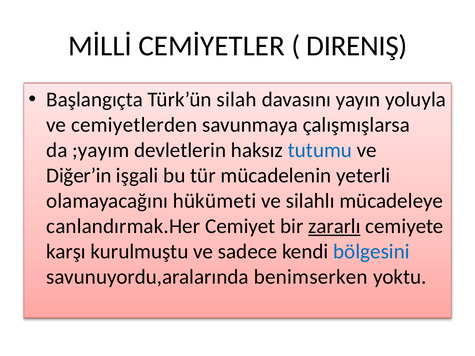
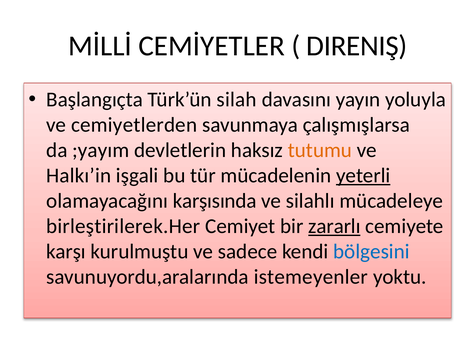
tutumu colour: blue -> orange (320, 150)
Diğer’in: Diğer’in -> Halkı’in (79, 176)
yeterli underline: none -> present (363, 176)
hükümeti: hükümeti -> karşısında (215, 201)
canlandırmak.Her: canlandırmak.Her -> birleştirilerek.Her (123, 226)
benimserken: benimserken -> istemeyenler (311, 277)
